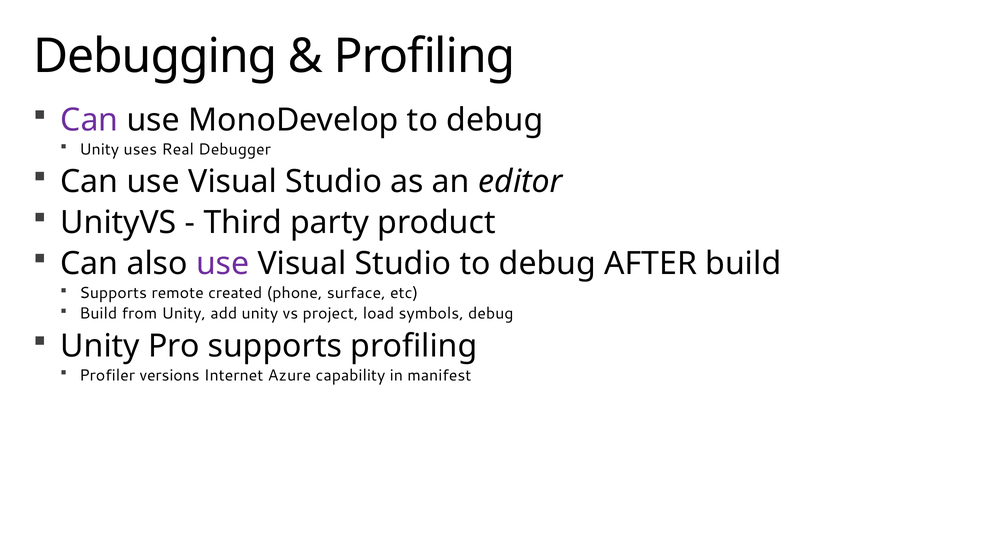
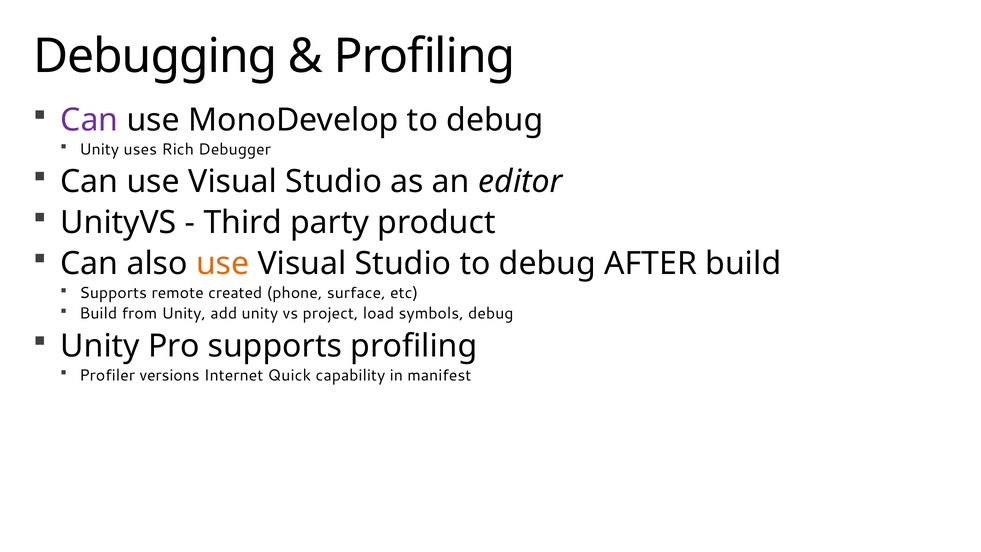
Real: Real -> Rich (178, 149)
use colour: purple -> orange (223, 264)
Azure: Azure -> Quick (289, 375)
